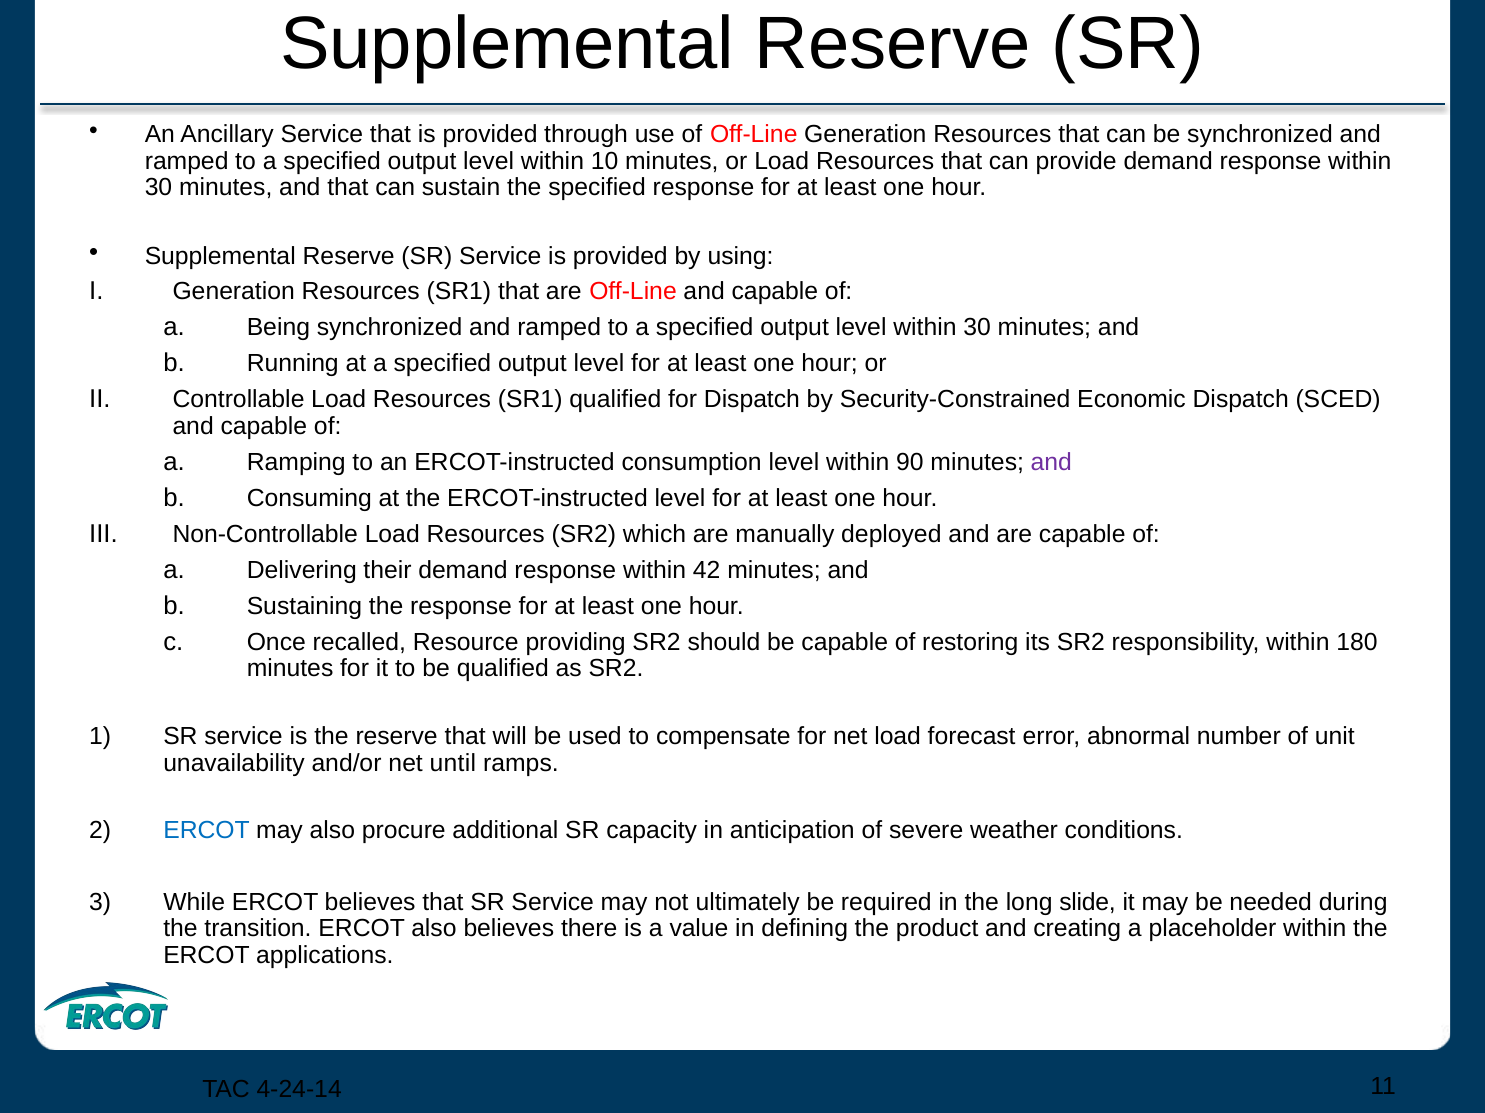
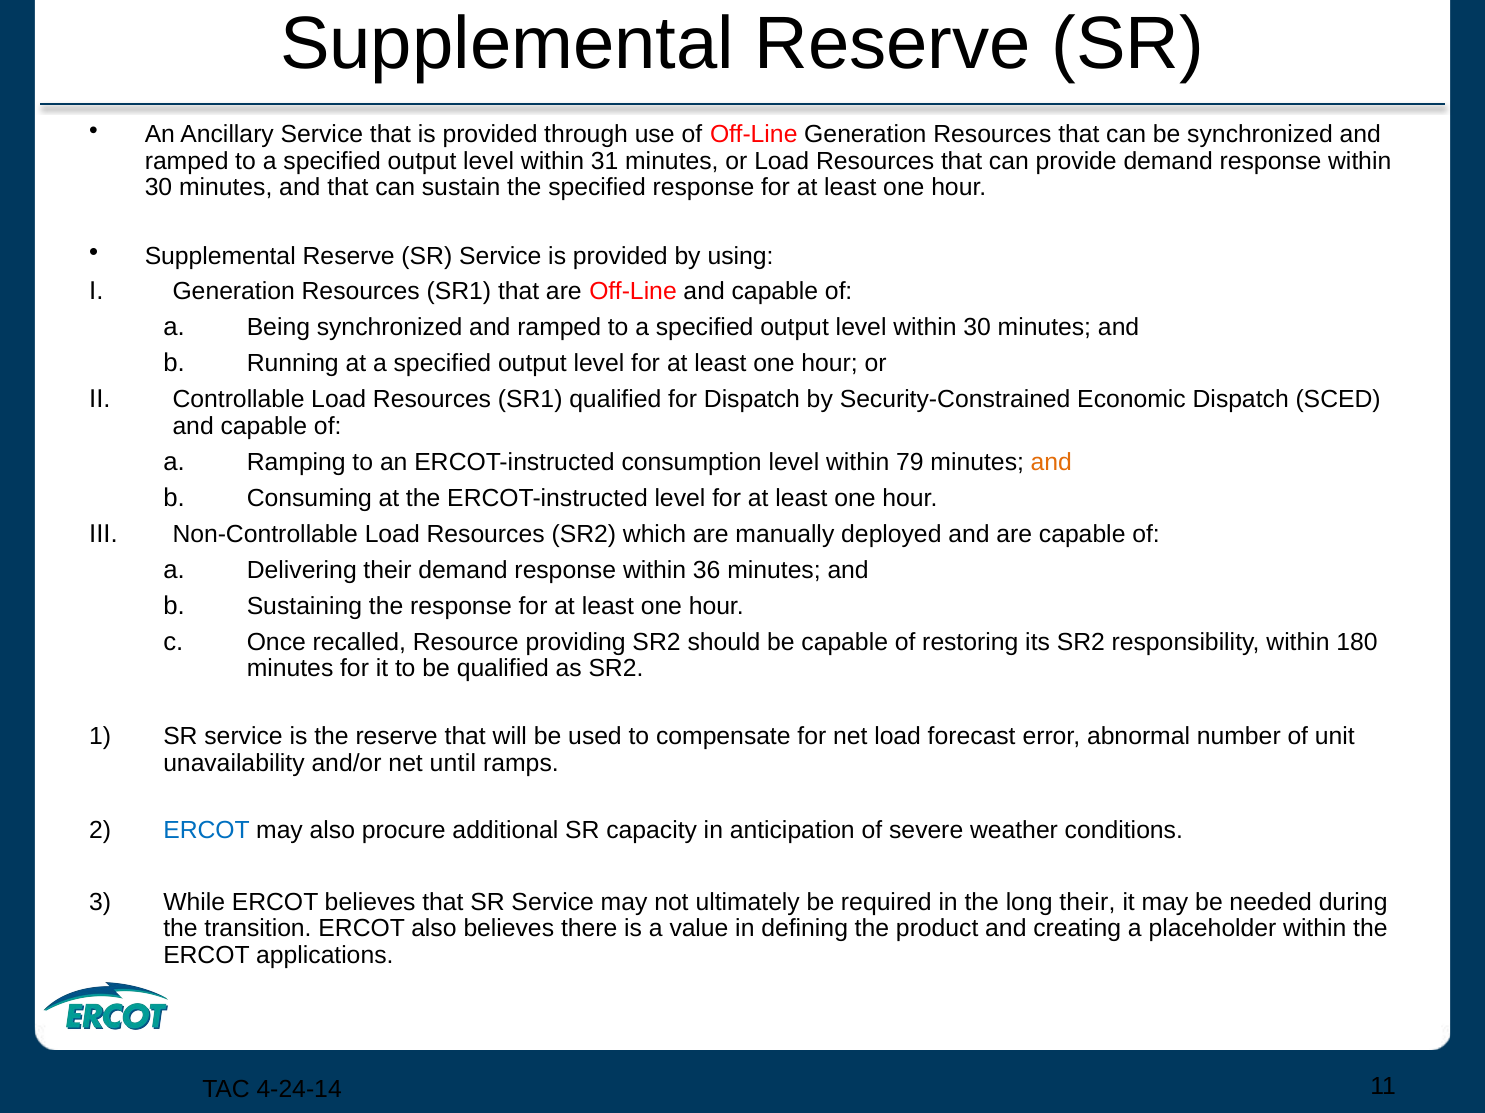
10: 10 -> 31 (605, 161)
90: 90 -> 79 (910, 463)
and colour: purple -> orange (1051, 463)
42: 42 -> 36 (707, 570)
long slide: slide -> their (1087, 902)
